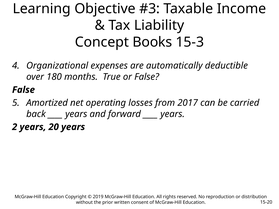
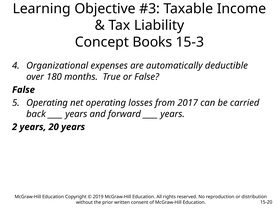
Amortized: Amortized -> Operating (47, 103)
